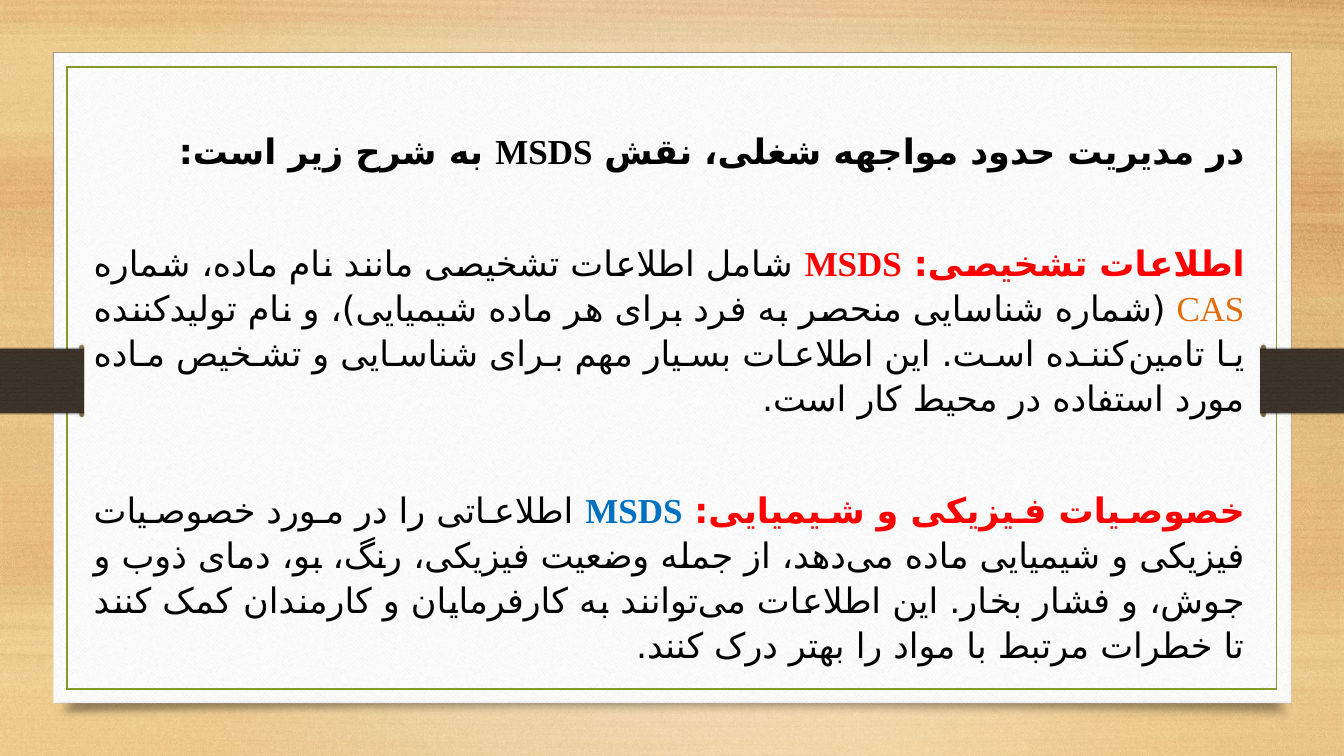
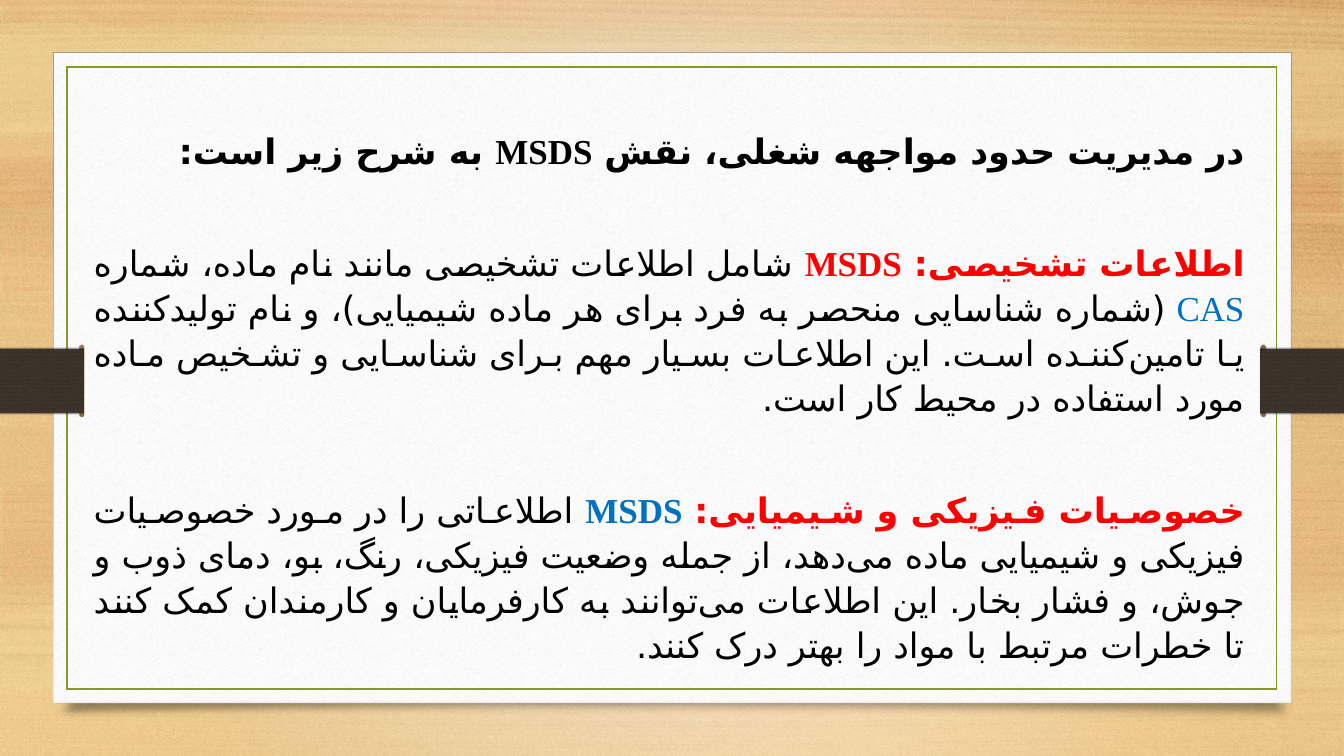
CAS colour: orange -> blue (1210, 310)
